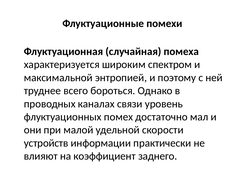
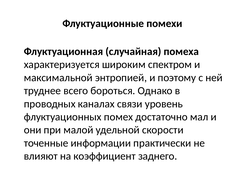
устройств: устройств -> точенные (46, 143)
